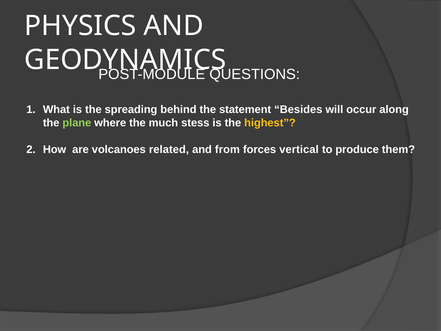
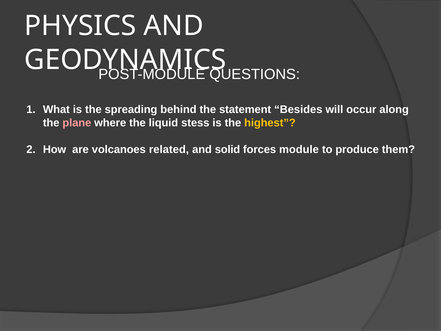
plane colour: light green -> pink (77, 123)
much: much -> liquid (163, 123)
from: from -> solid (228, 149)
vertical: vertical -> module (299, 149)
